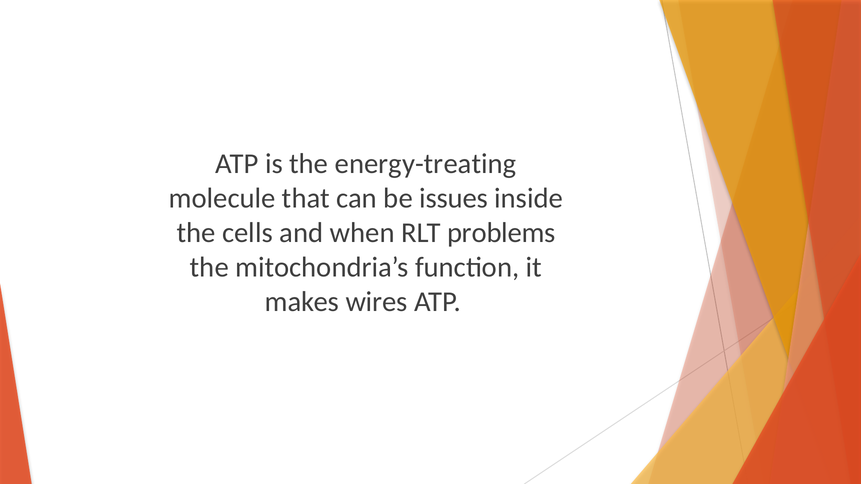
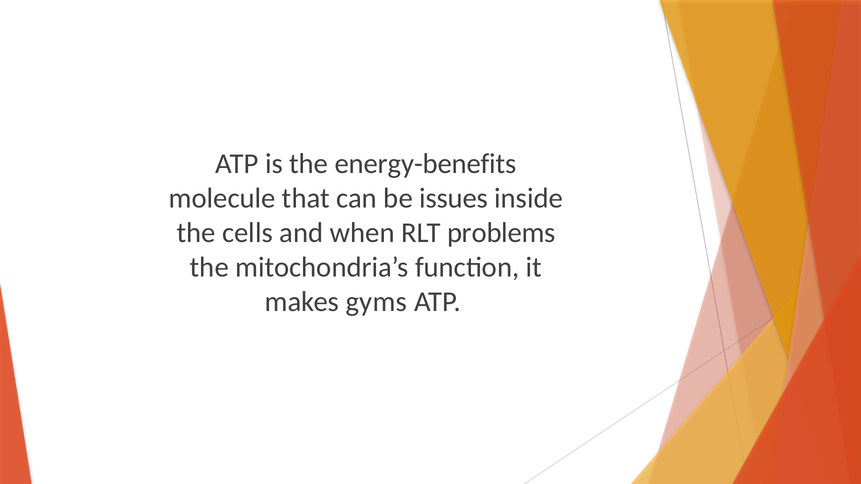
energy-treating: energy-treating -> energy-benefits (426, 164)
wires: wires -> gyms (376, 302)
